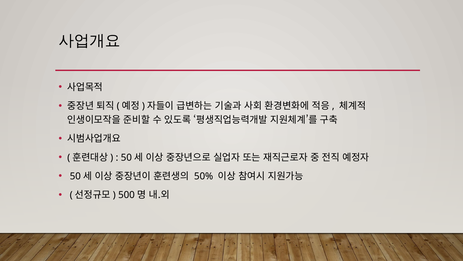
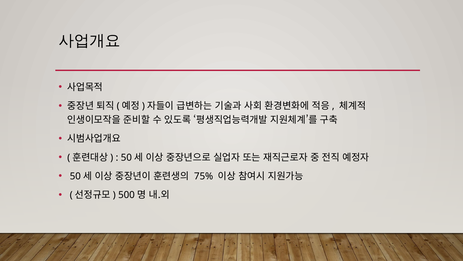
50%: 50% -> 75% (204, 176)
